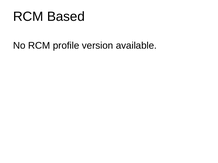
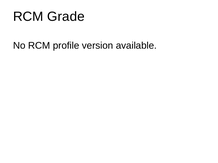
Based: Based -> Grade (66, 17)
